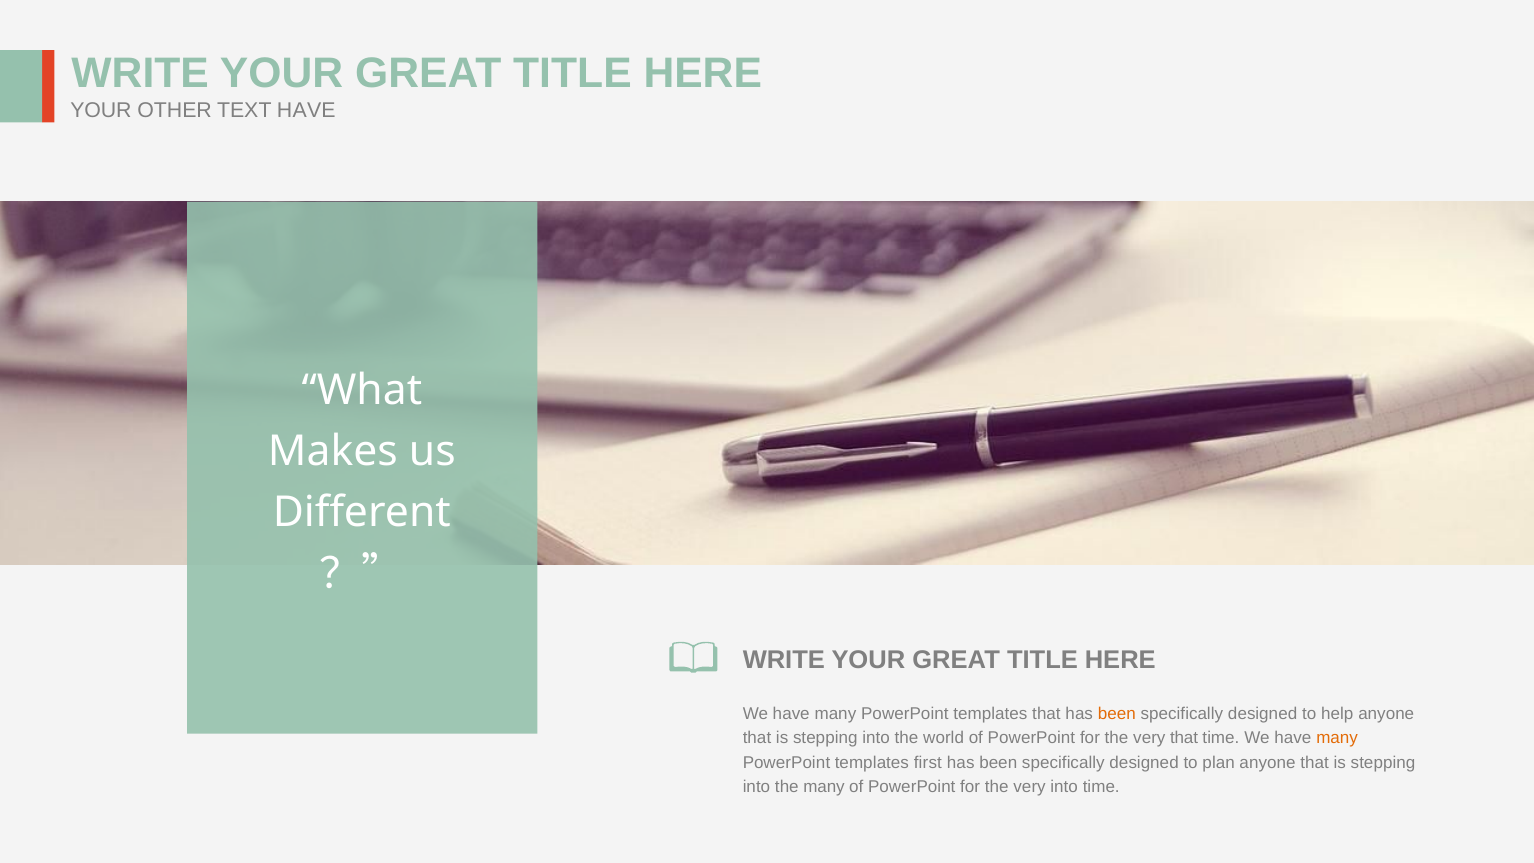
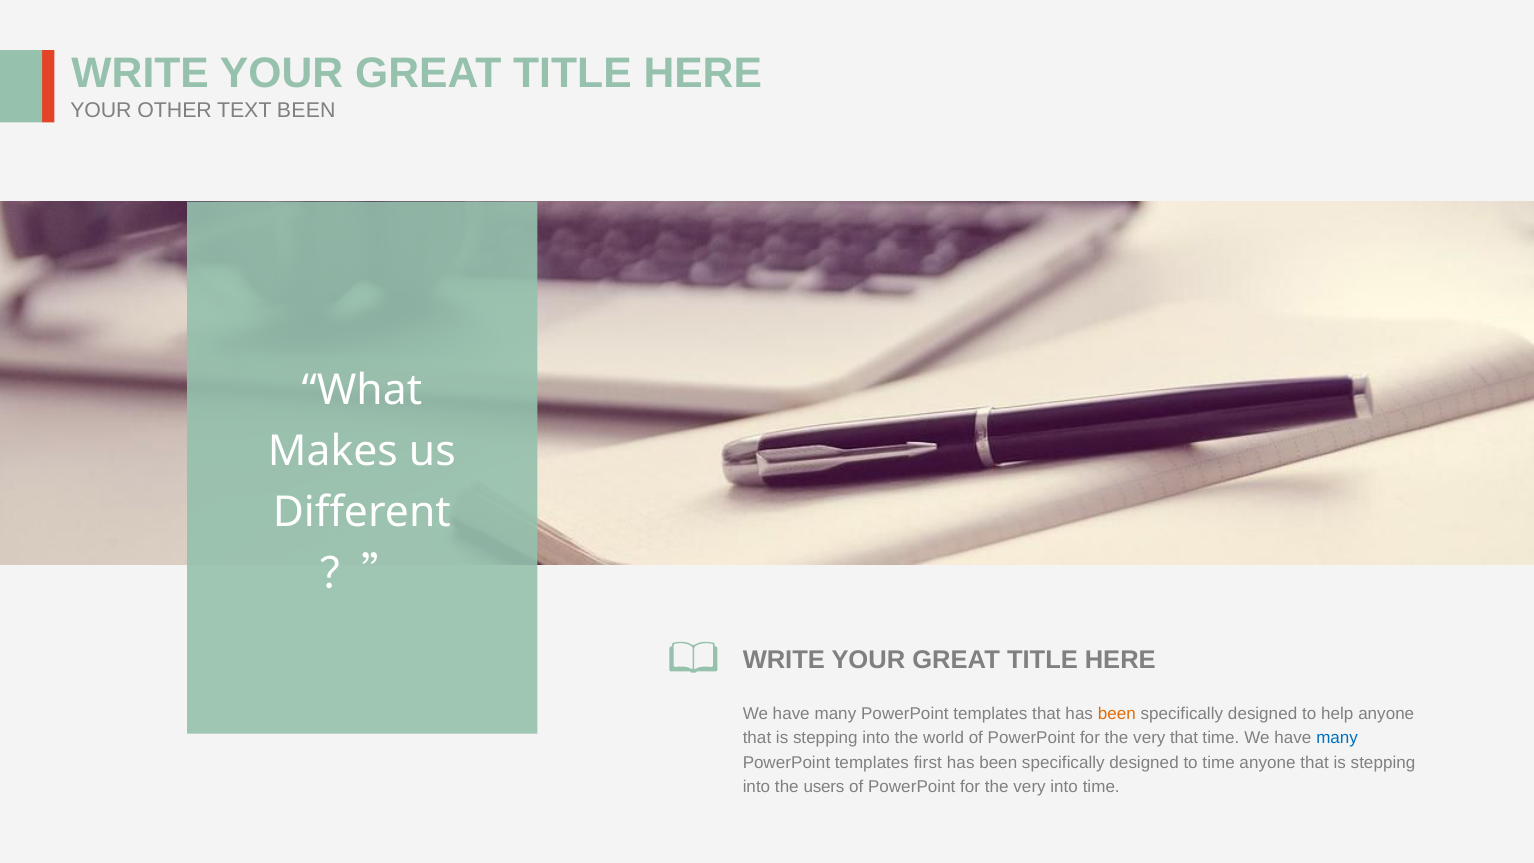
TEXT HAVE: HAVE -> BEEN (306, 111)
many colour: orange -> blue (1337, 738)
to plan: plan -> time (1219, 762)
the many: many -> users (824, 787)
